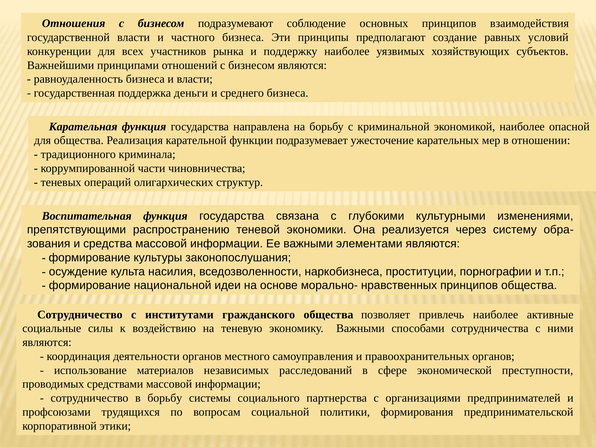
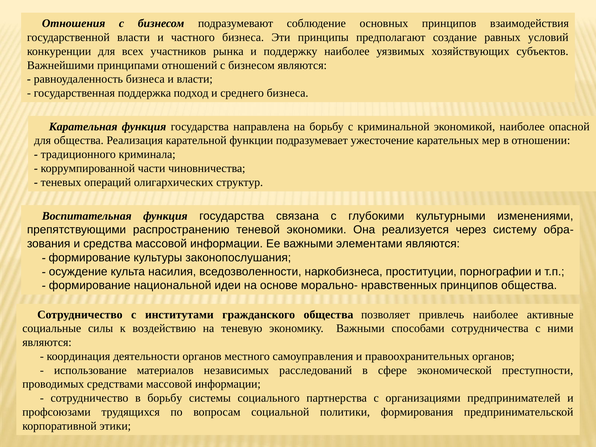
деньги: деньги -> подход (191, 93)
